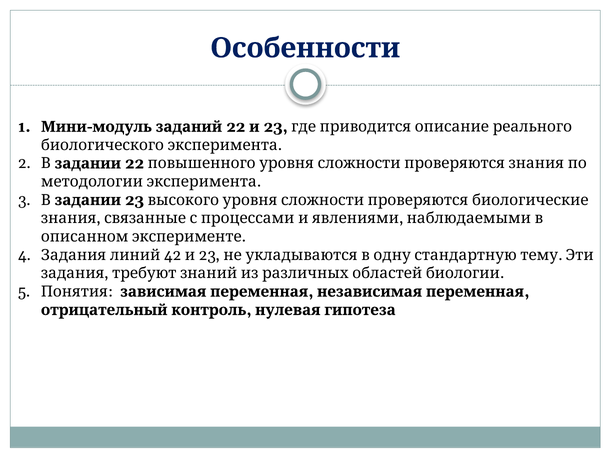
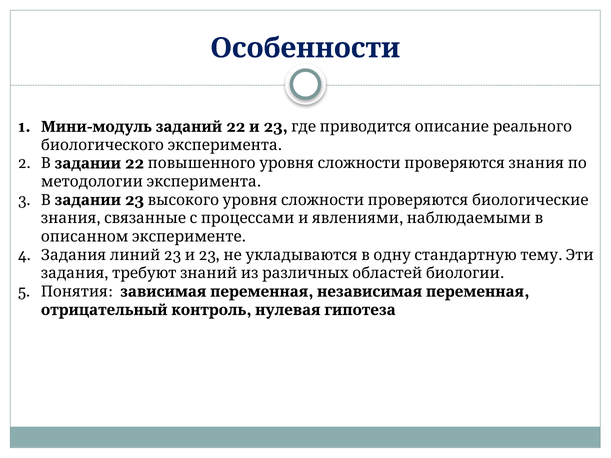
42: 42 -> 23 (173, 255)
